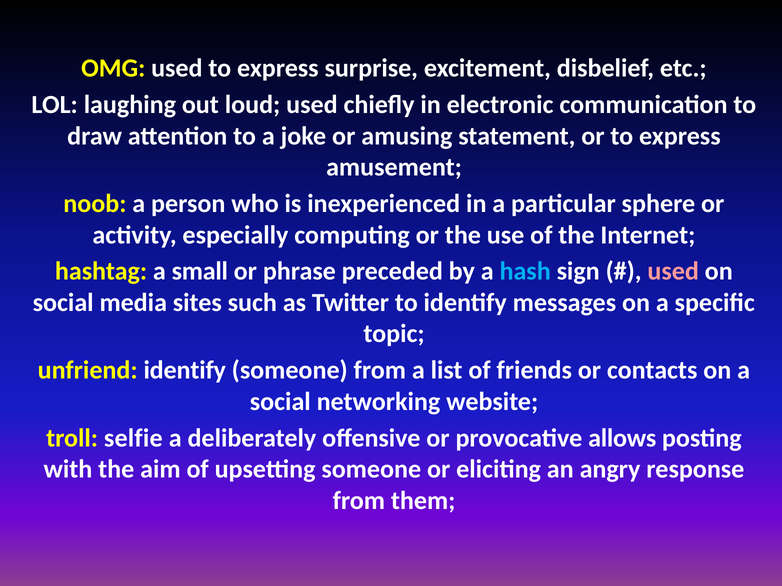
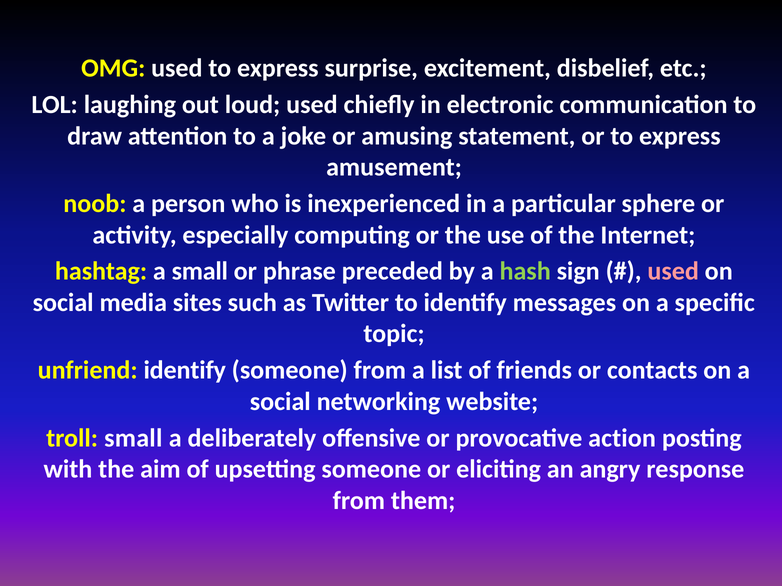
hash colour: light blue -> light green (525, 272)
troll selfie: selfie -> small (133, 438)
allows: allows -> action (622, 438)
